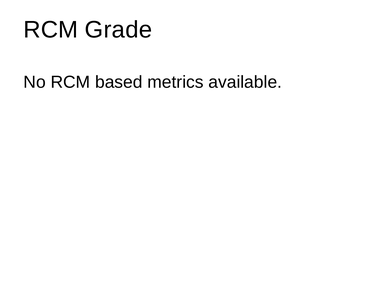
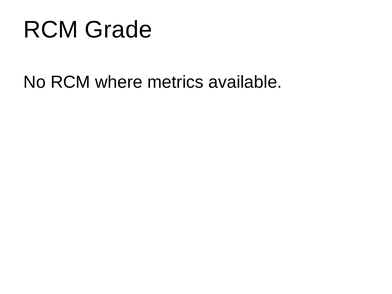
based: based -> where (119, 82)
